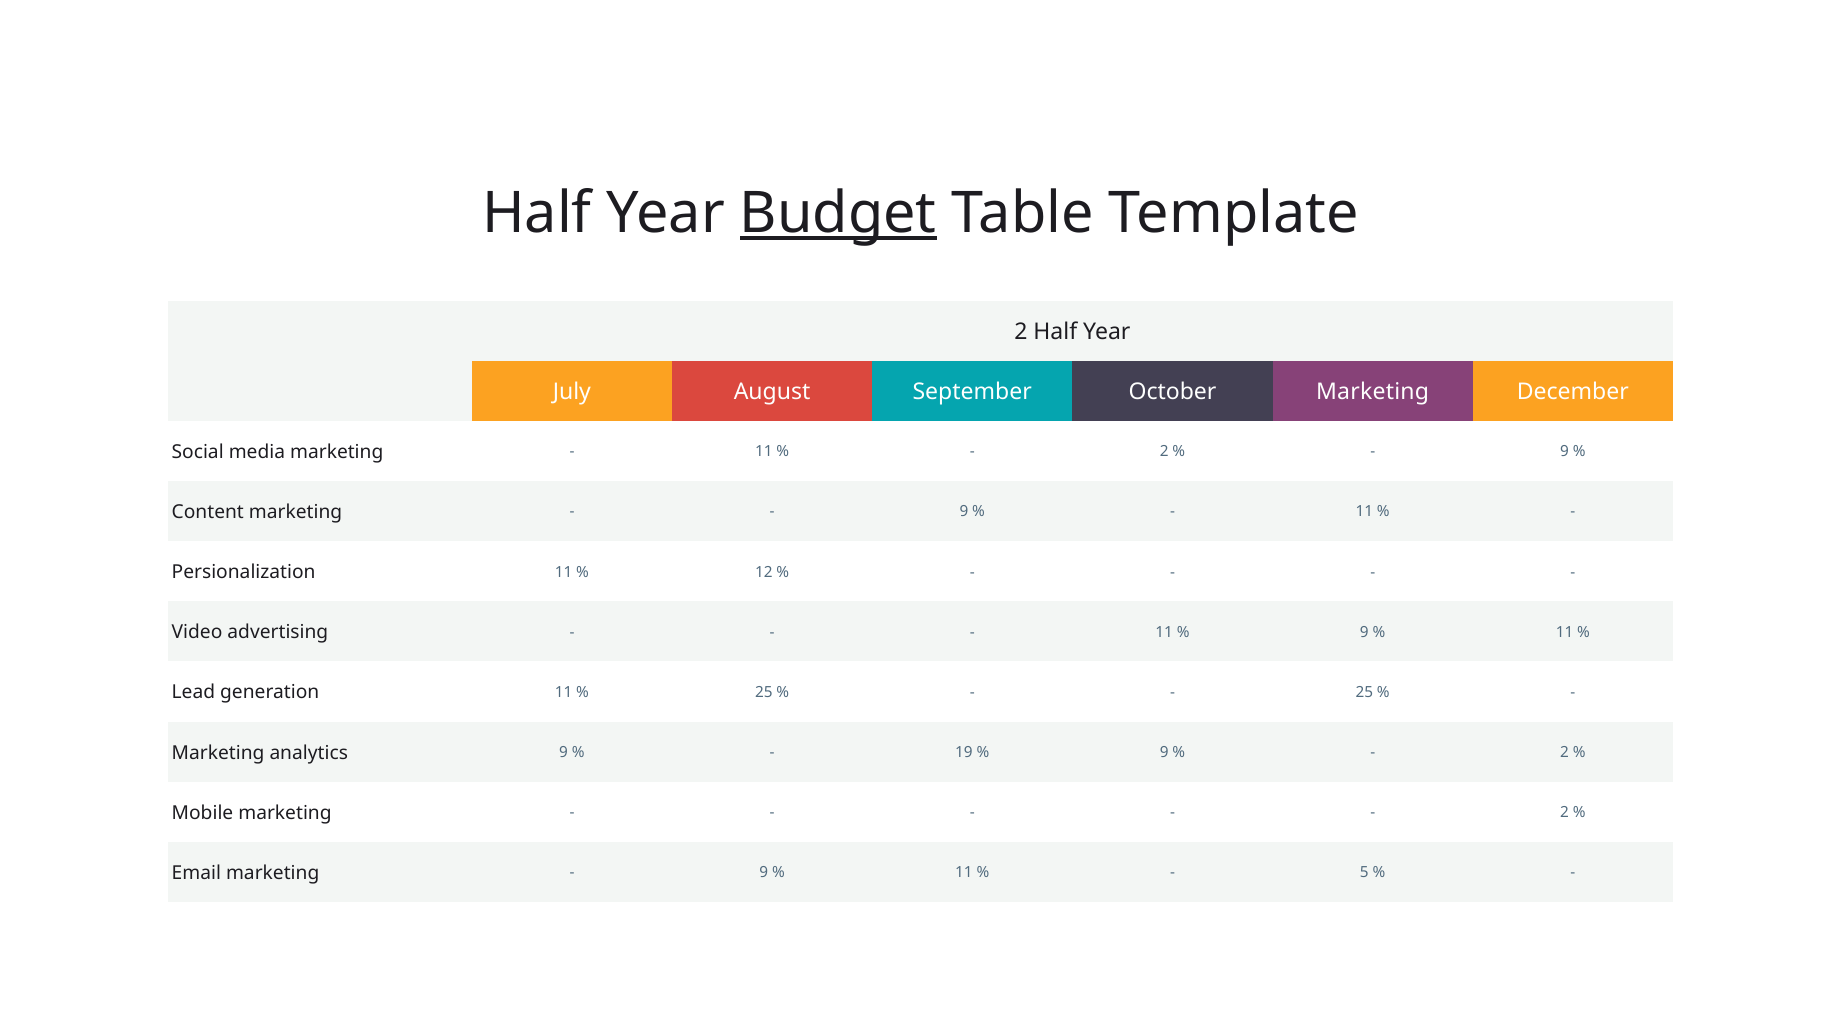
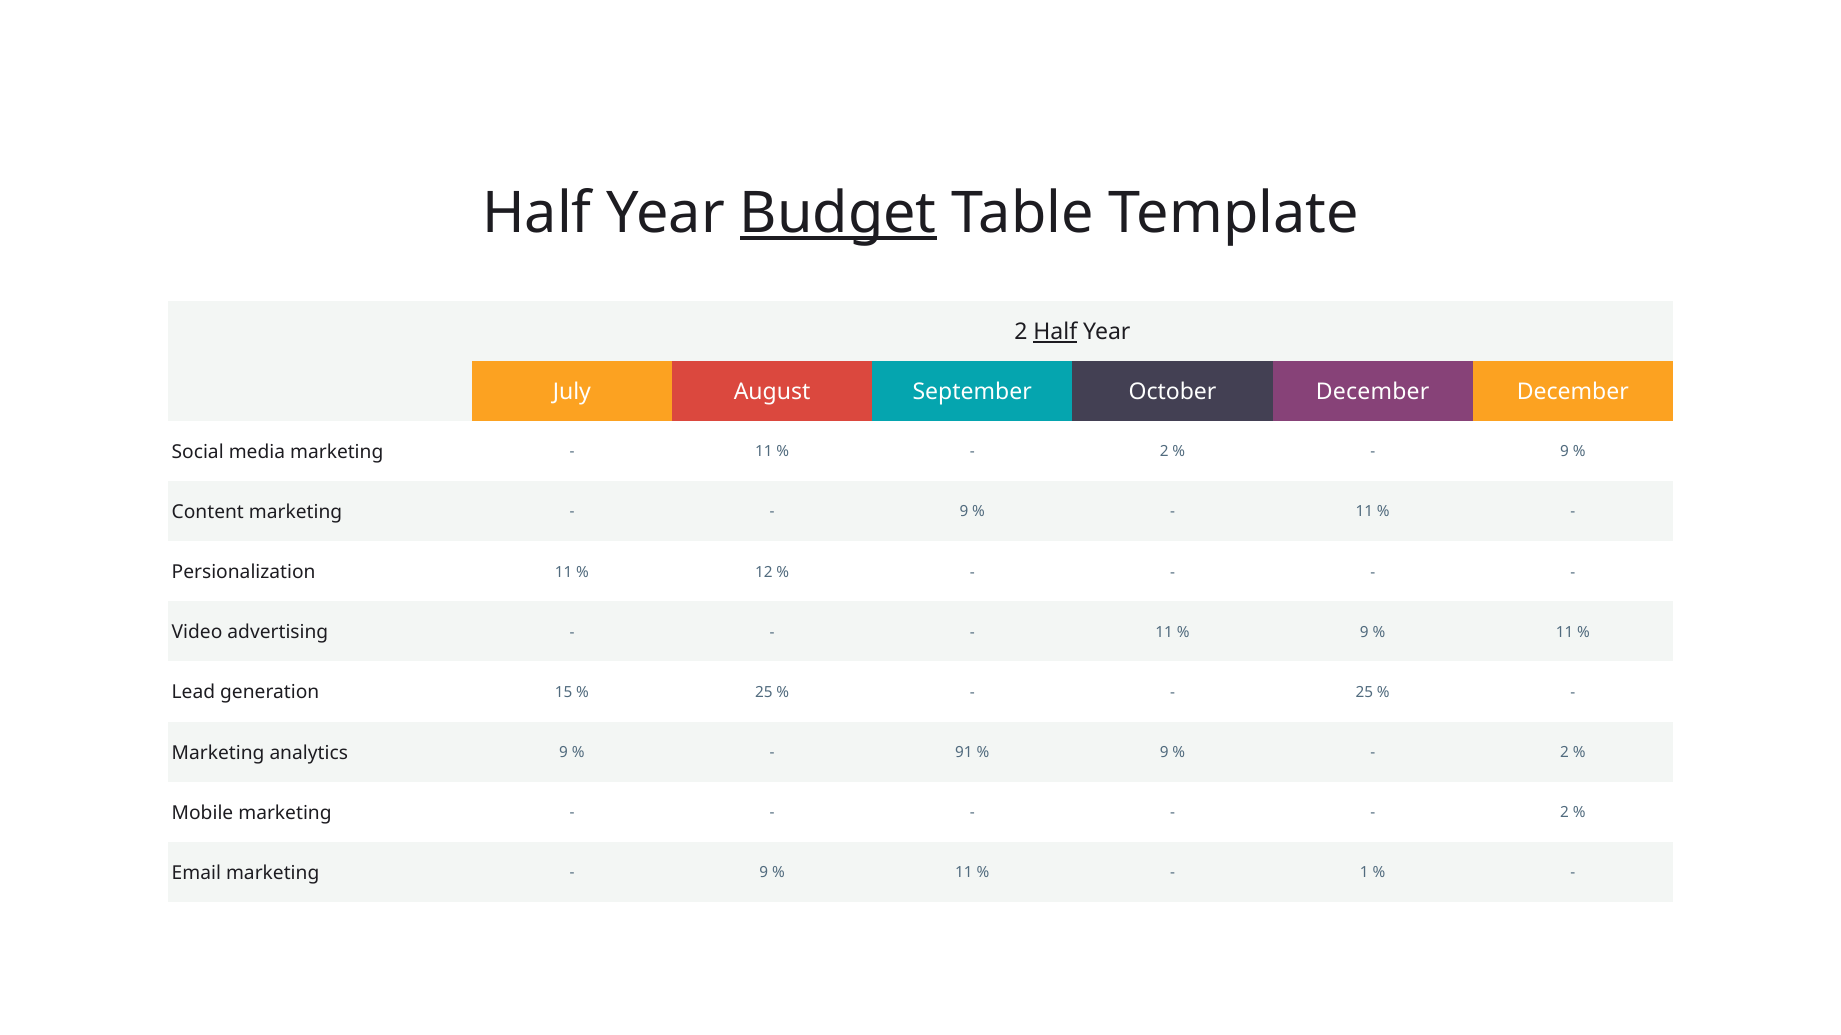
Half underline: none -> present (1055, 332)
October Marketing: Marketing -> December (1373, 392)
generation 11: 11 -> 15 (564, 693)
19: 19 -> 91 (964, 753)
5: 5 -> 1 (1364, 873)
